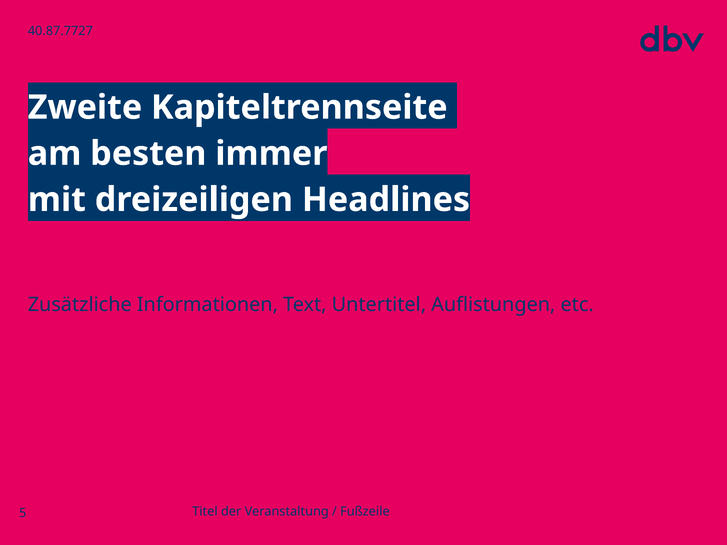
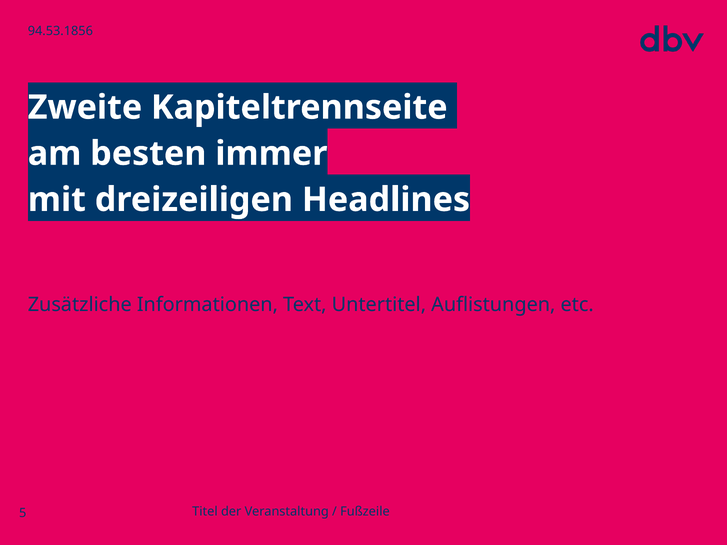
40.87.7727: 40.87.7727 -> 94.53.1856 (60, 31)
